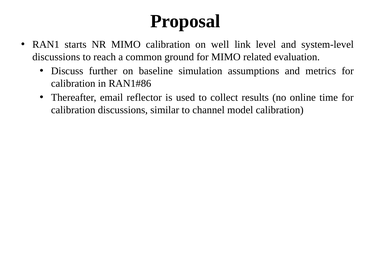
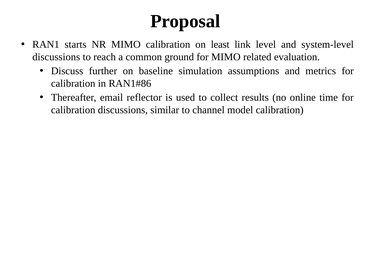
well: well -> least (220, 45)
